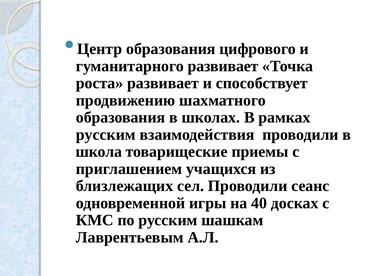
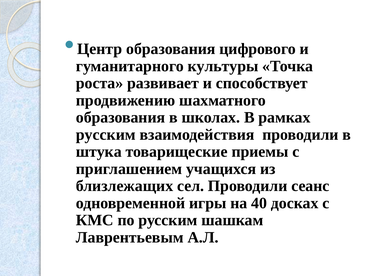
гуманитарного развивает: развивает -> культуры (223, 66)
школа: школа -> штука (99, 151)
